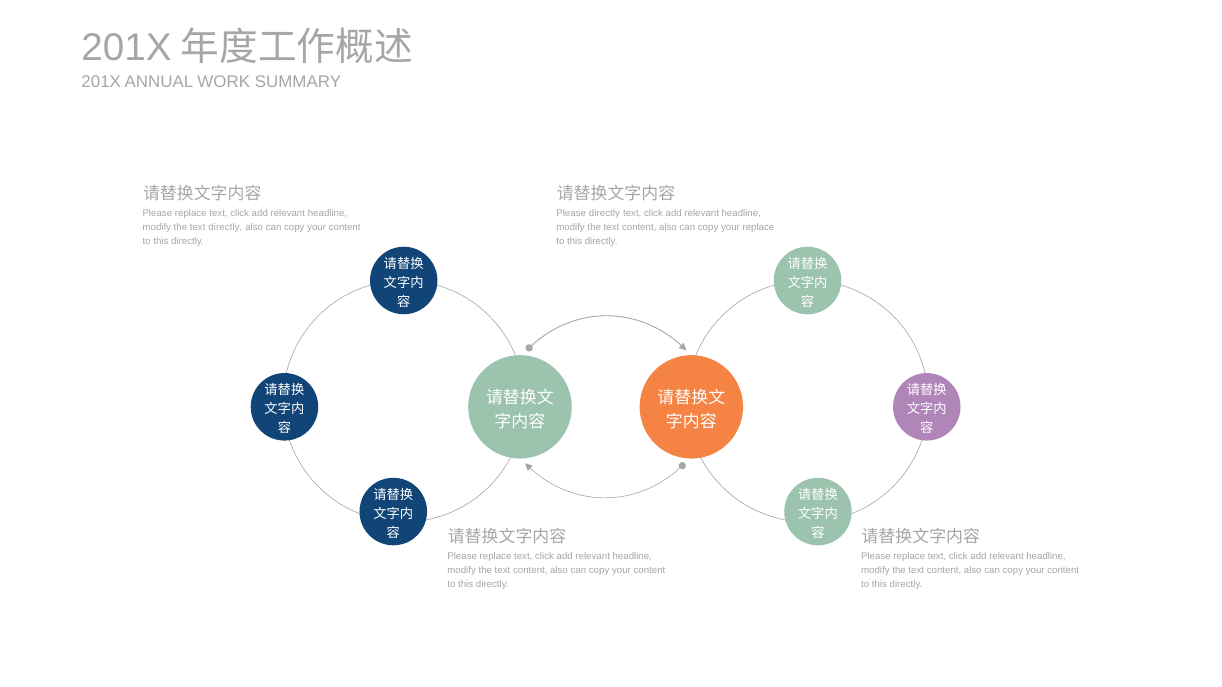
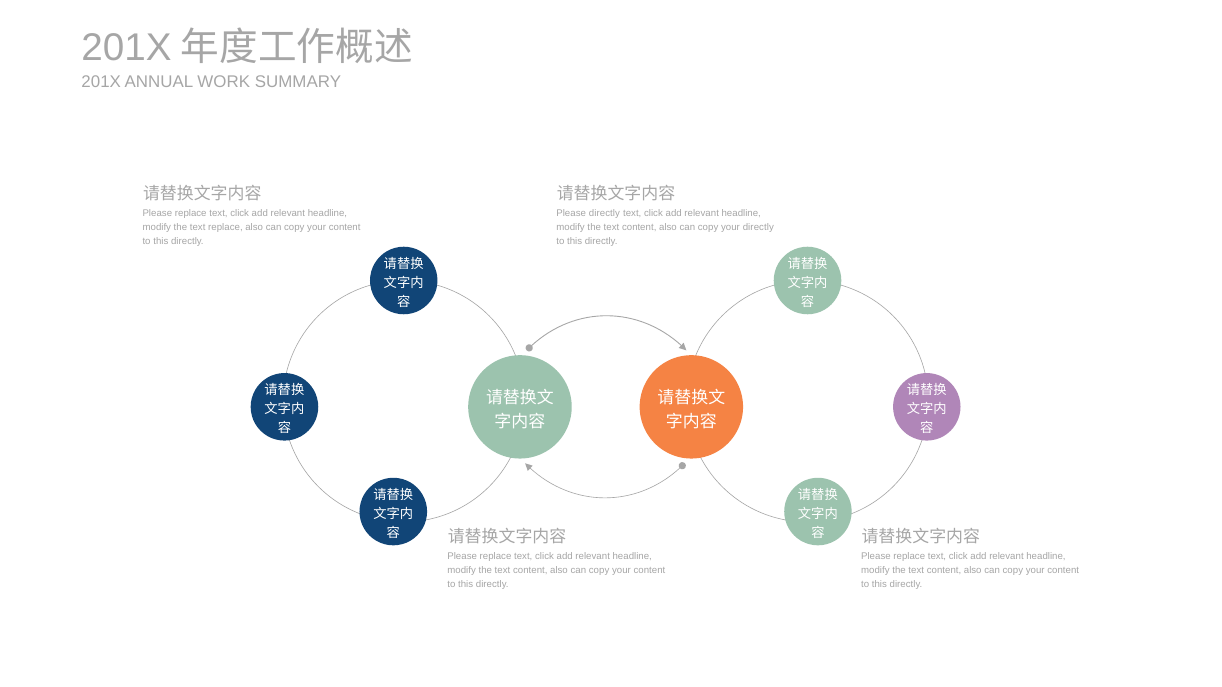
text directly: directly -> replace (225, 227)
your replace: replace -> directly (758, 227)
